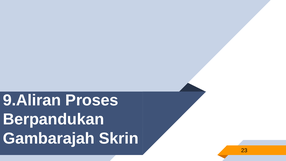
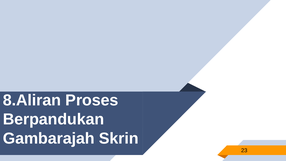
9.Aliran: 9.Aliran -> 8.Aliran (32, 100)
